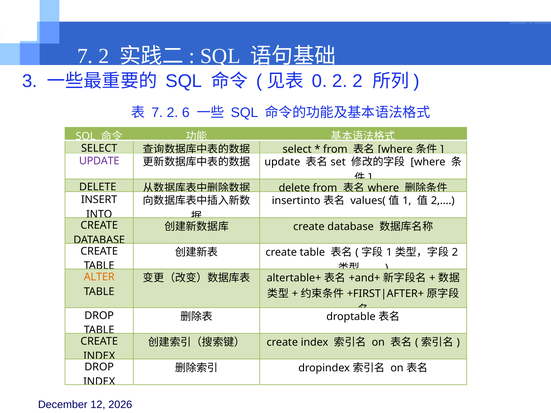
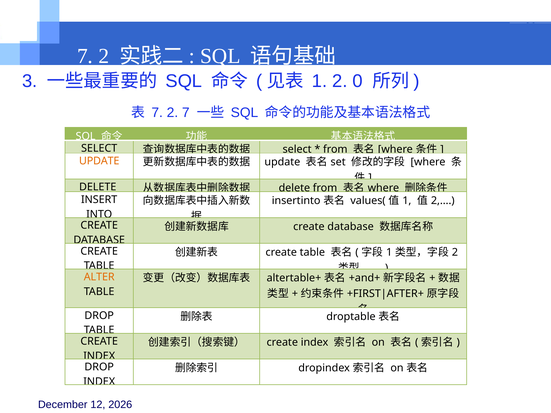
0: 0 -> 1 (320, 81)
2 2: 2 -> 0 (358, 81)
2 6: 6 -> 7 (186, 113)
UPDATE colour: purple -> orange (99, 161)
